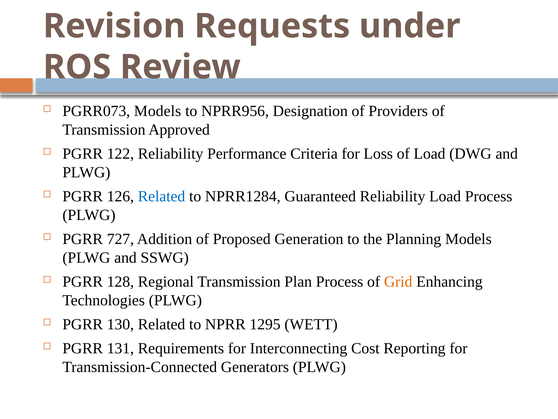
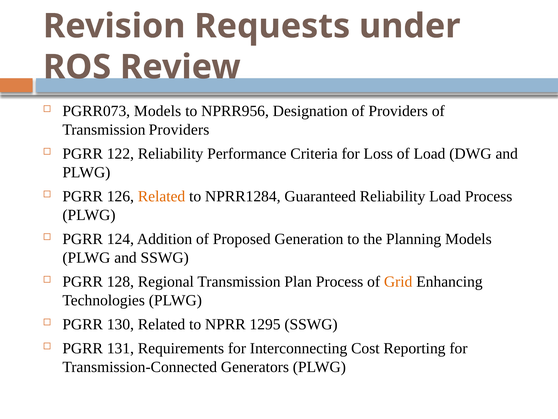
Transmission Approved: Approved -> Providers (179, 129)
Related colour: blue -> orange (162, 196)
727: 727 -> 124 (120, 239)
1295 WETT: WETT -> SSWG (311, 324)
